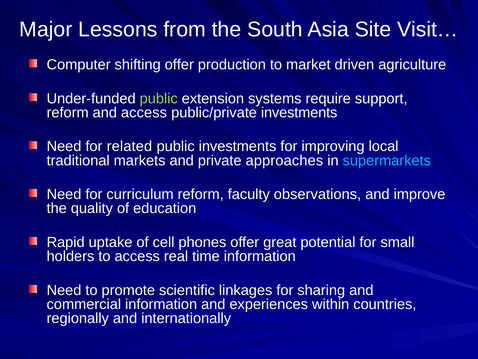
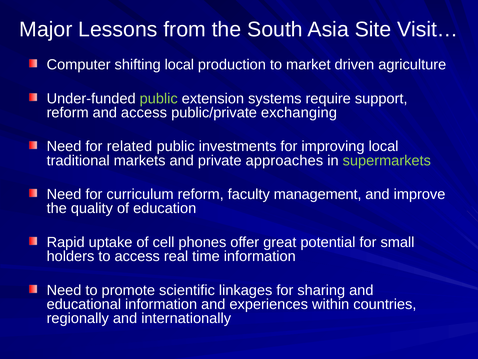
shifting offer: offer -> local (179, 65)
public/private investments: investments -> exchanging (299, 112)
supermarkets colour: light blue -> light green (387, 160)
observations: observations -> management (318, 194)
commercial: commercial -> educational (84, 304)
